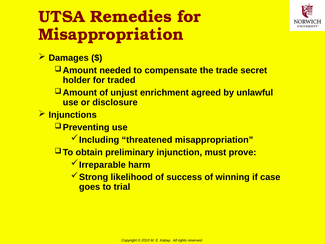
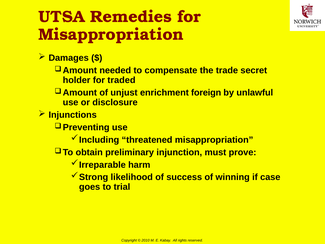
agreed: agreed -> foreign (206, 93)
